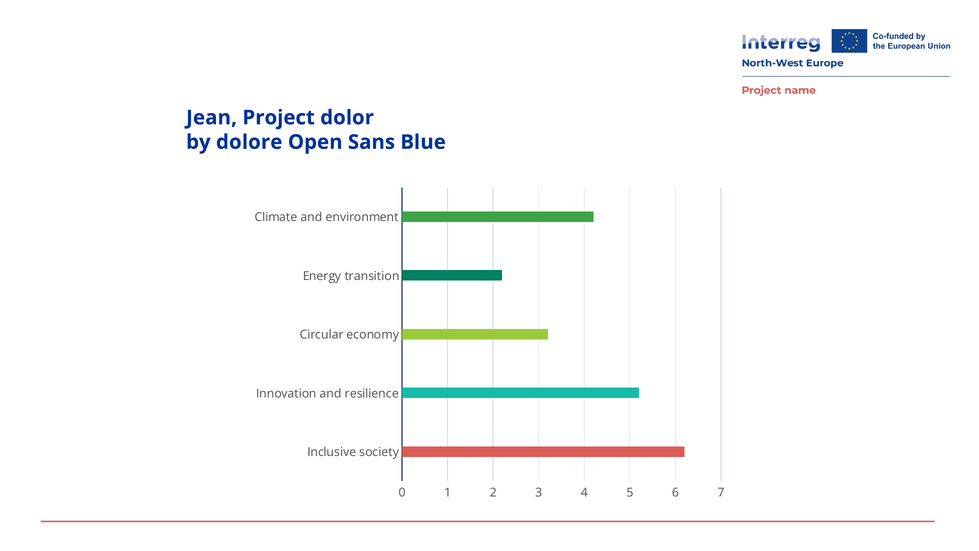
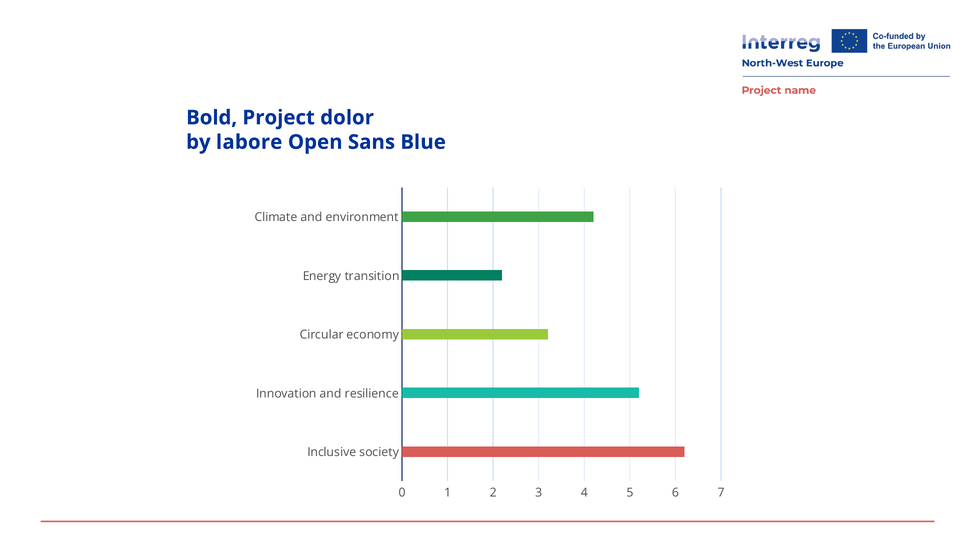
Jean: Jean -> Bold (212, 118)
dolore: dolore -> labore (249, 142)
